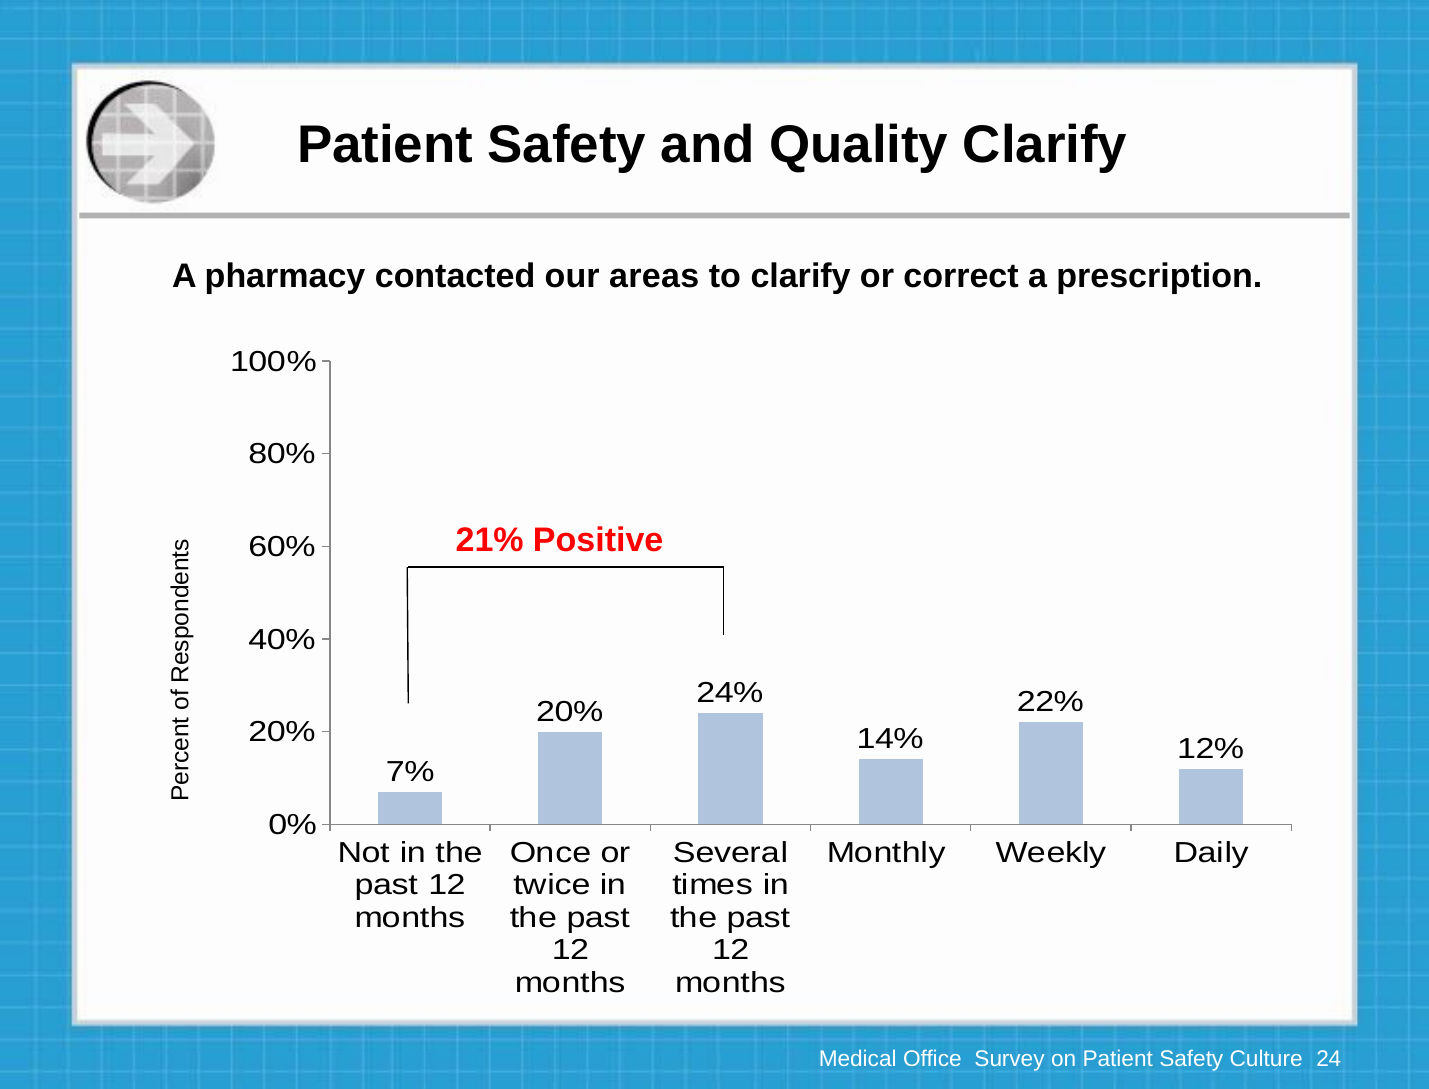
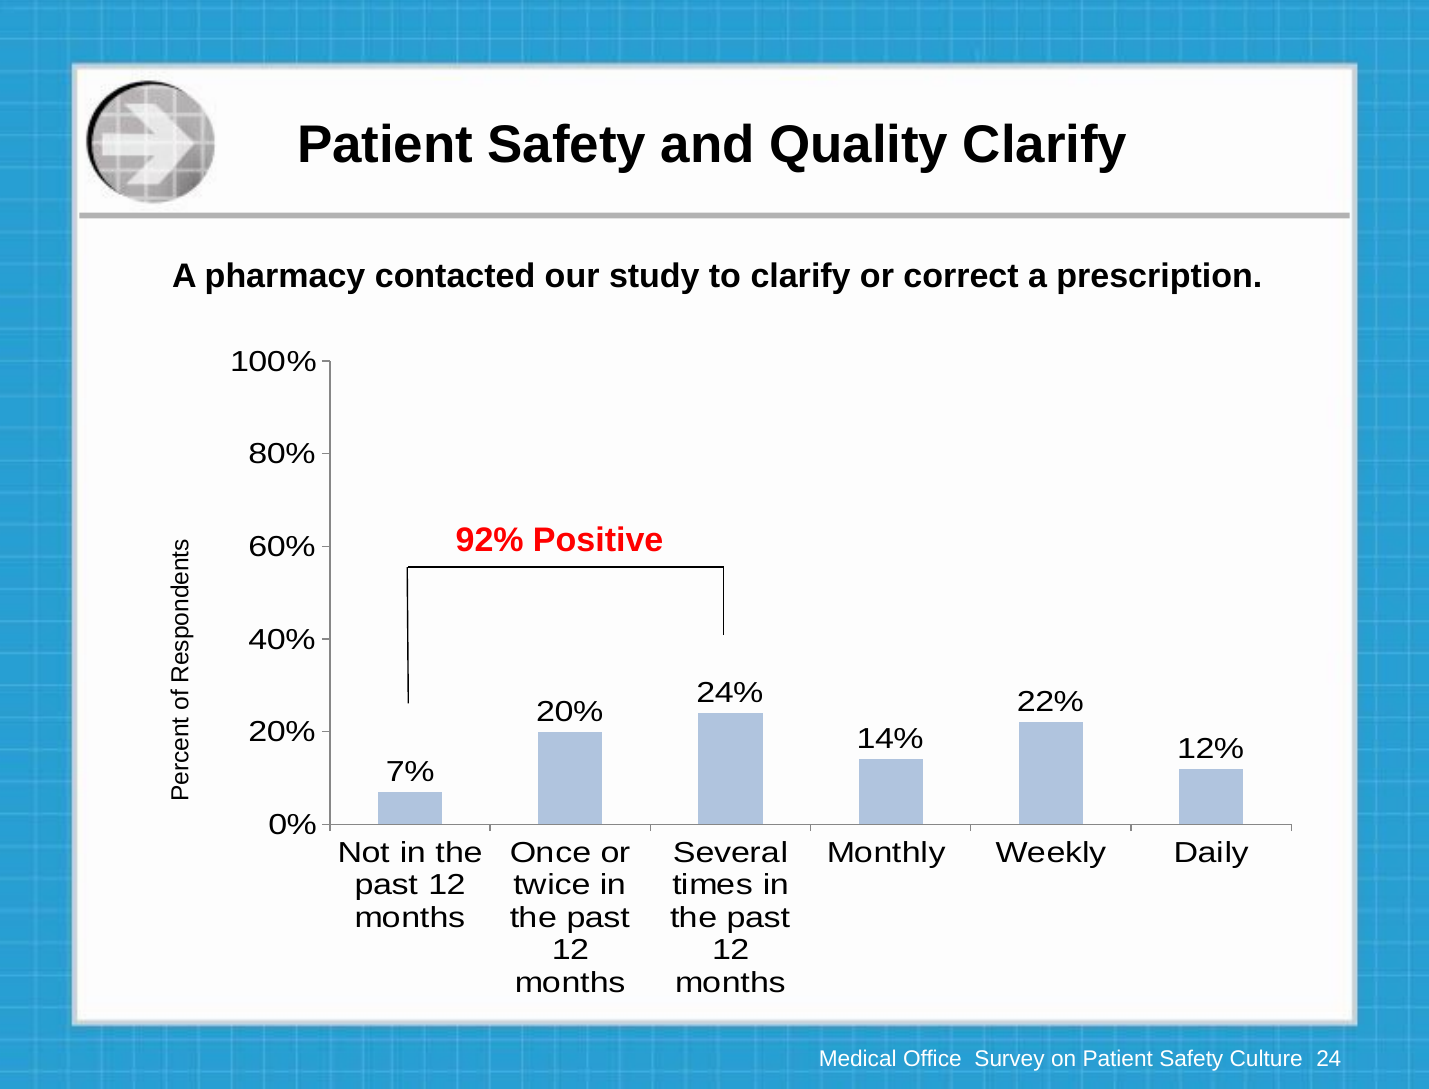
areas: areas -> study (654, 277)
21%: 21% -> 92% (490, 540)
